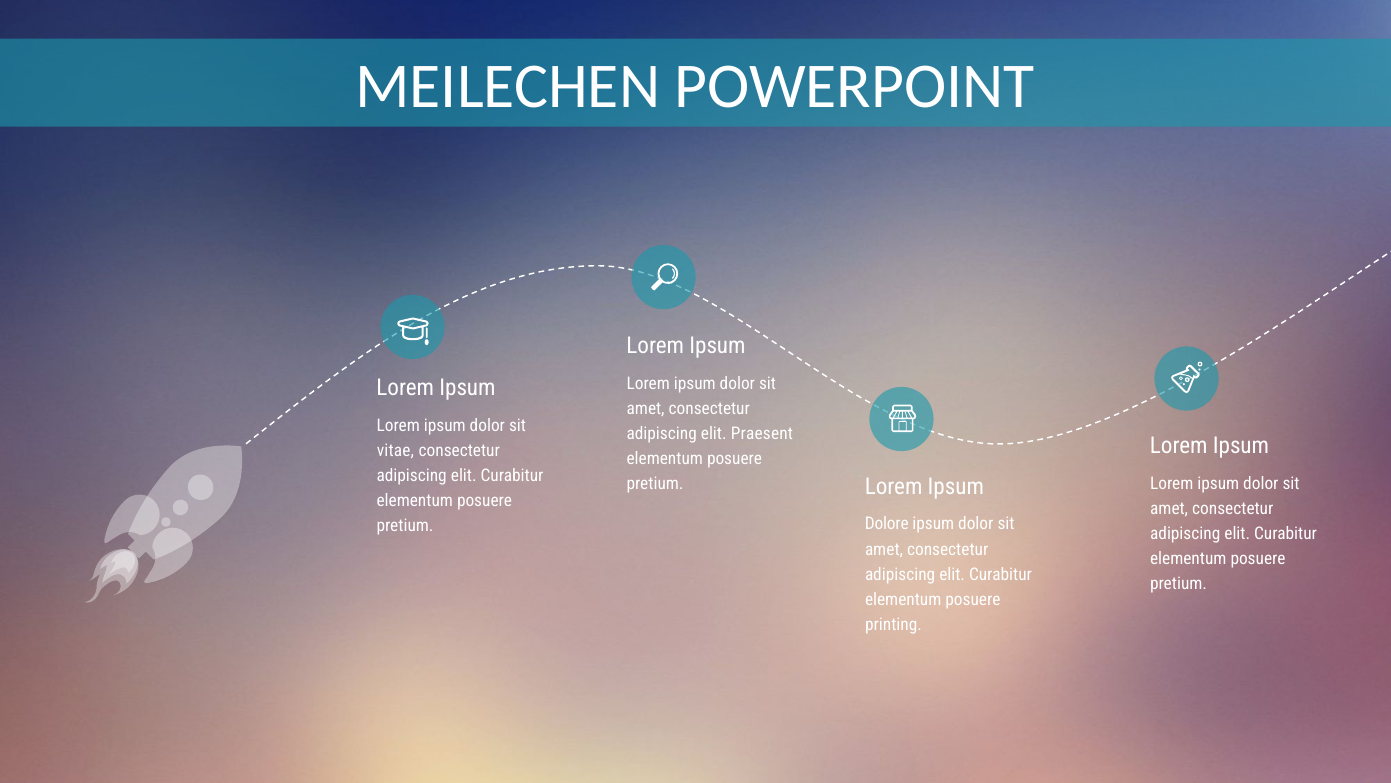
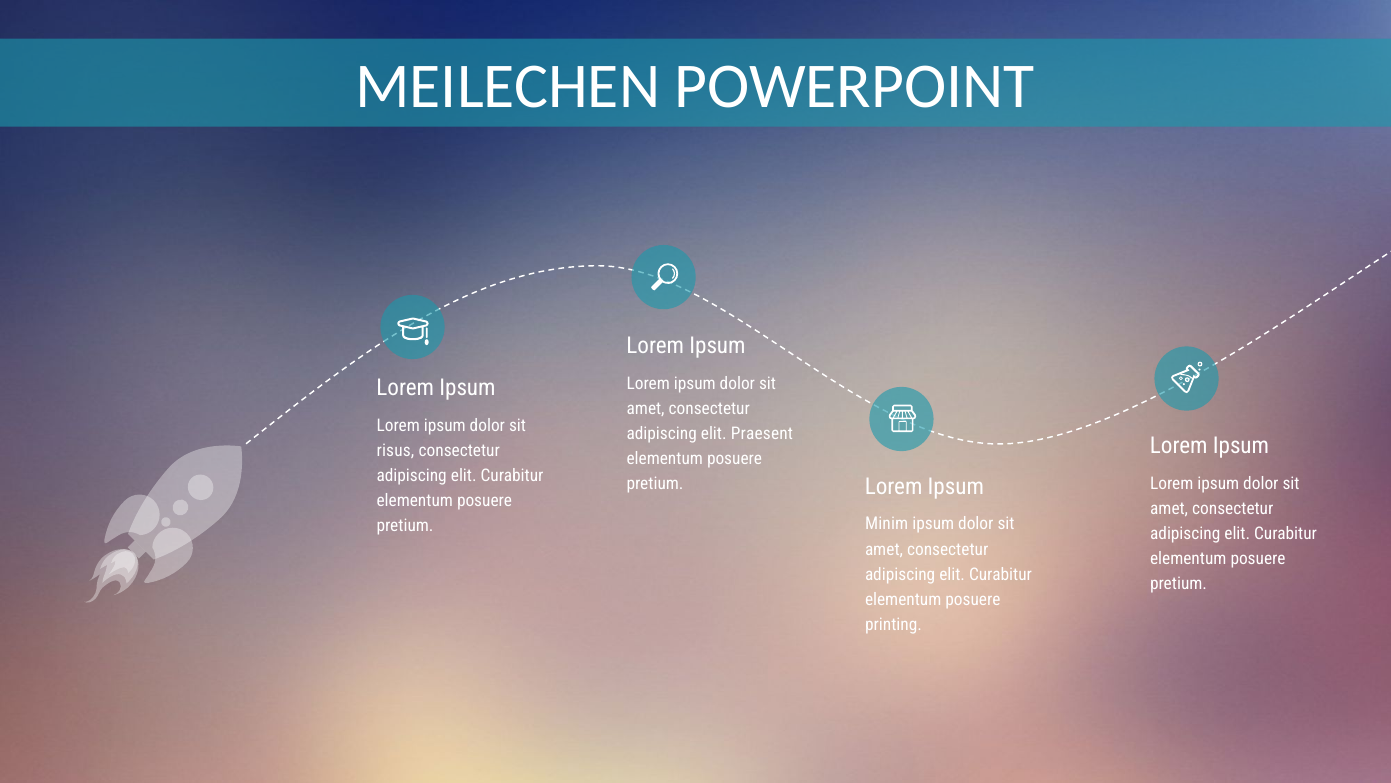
vitae: vitae -> risus (396, 450)
Dolore: Dolore -> Minim (887, 524)
